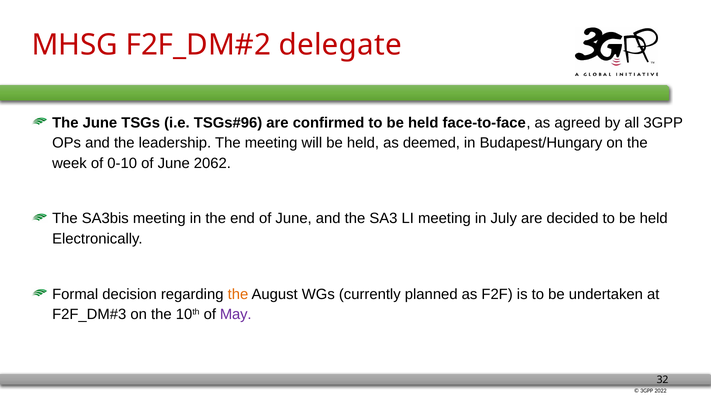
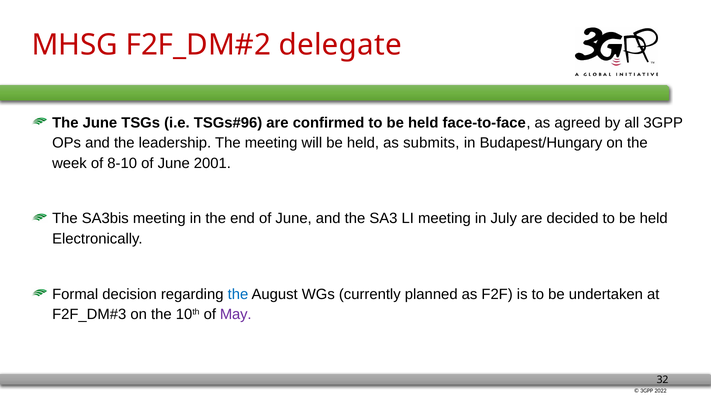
deemed: deemed -> submits (431, 143)
0-10: 0-10 -> 8-10 (122, 163)
2062: 2062 -> 2001 (212, 163)
the colour: orange -> blue (238, 294)
